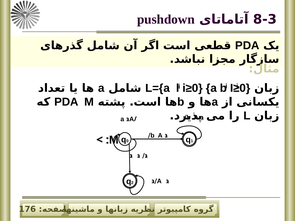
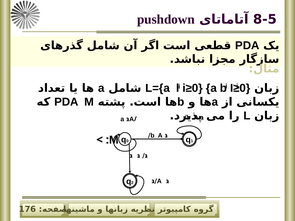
8-3: 8-3 -> 8-5 (265, 19)
